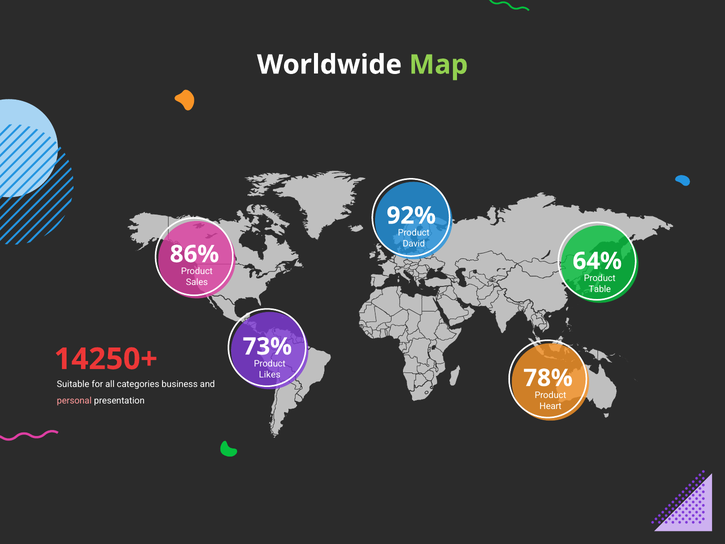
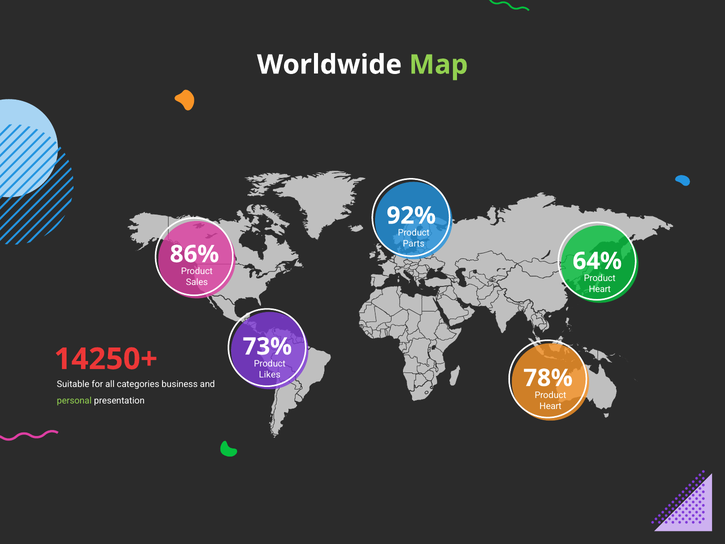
David: David -> Parts (414, 244)
Table: Table -> Heart (600, 289)
personal colour: pink -> light green (74, 401)
